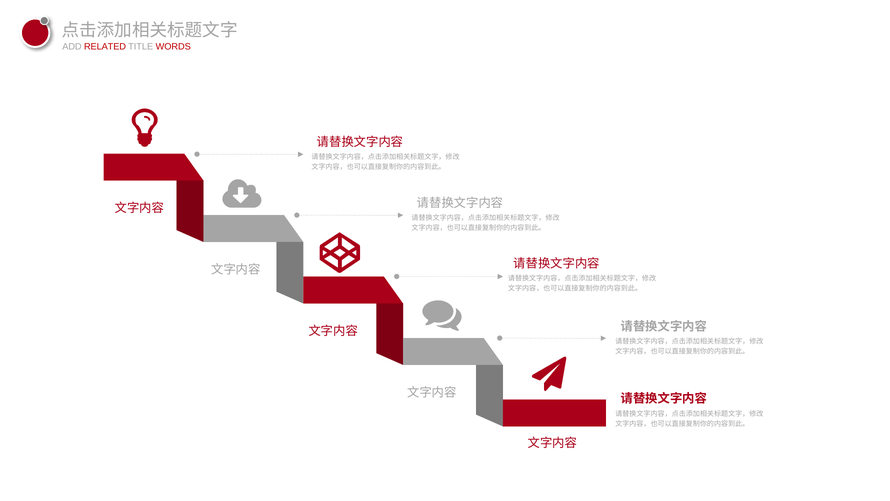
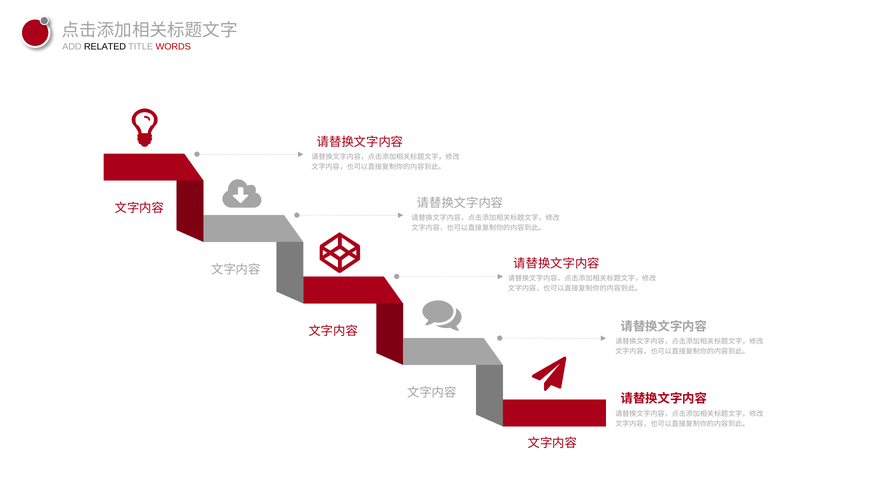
RELATED colour: red -> black (105, 47)
